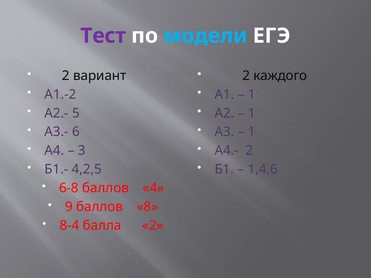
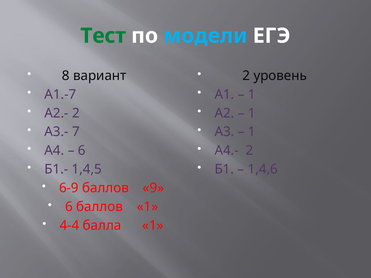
Тест colour: purple -> green (103, 36)
2: 2 -> 8 (66, 76)
каждого: каждого -> уровень (280, 76)
А1.-2: А1.-2 -> А1.-7 (60, 94)
А2.- 5: 5 -> 2 (76, 113)
6: 6 -> 7 (76, 132)
3: 3 -> 6 (82, 151)
4,2,5: 4,2,5 -> 1,4,5 (87, 169)
6-8: 6-8 -> 6-9 (69, 188)
4: 4 -> 9 (153, 188)
9: 9 -> 6 (69, 207)
баллов 8: 8 -> 1 (147, 207)
8-4: 8-4 -> 4-4 (69, 226)
балла 2: 2 -> 1 (153, 226)
